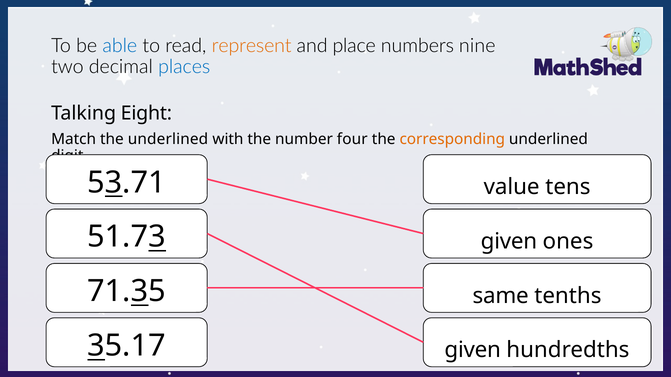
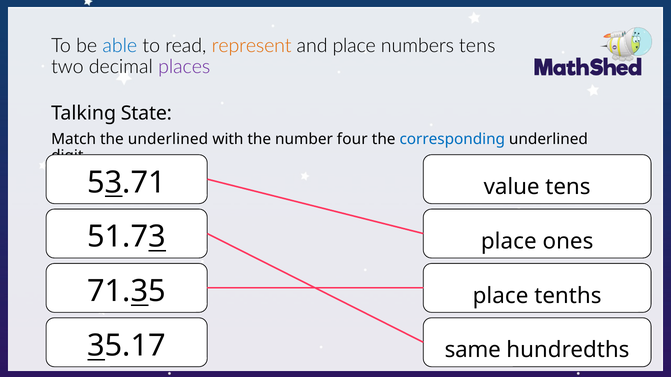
numbers nine: nine -> tens (477, 46)
places colour: blue -> purple (184, 67)
Eight: Eight -> State (146, 113)
corresponding colour: orange -> blue (452, 139)
given: given -> place (509, 242)
same: same -> place (501, 296)
given: given -> same (473, 350)
